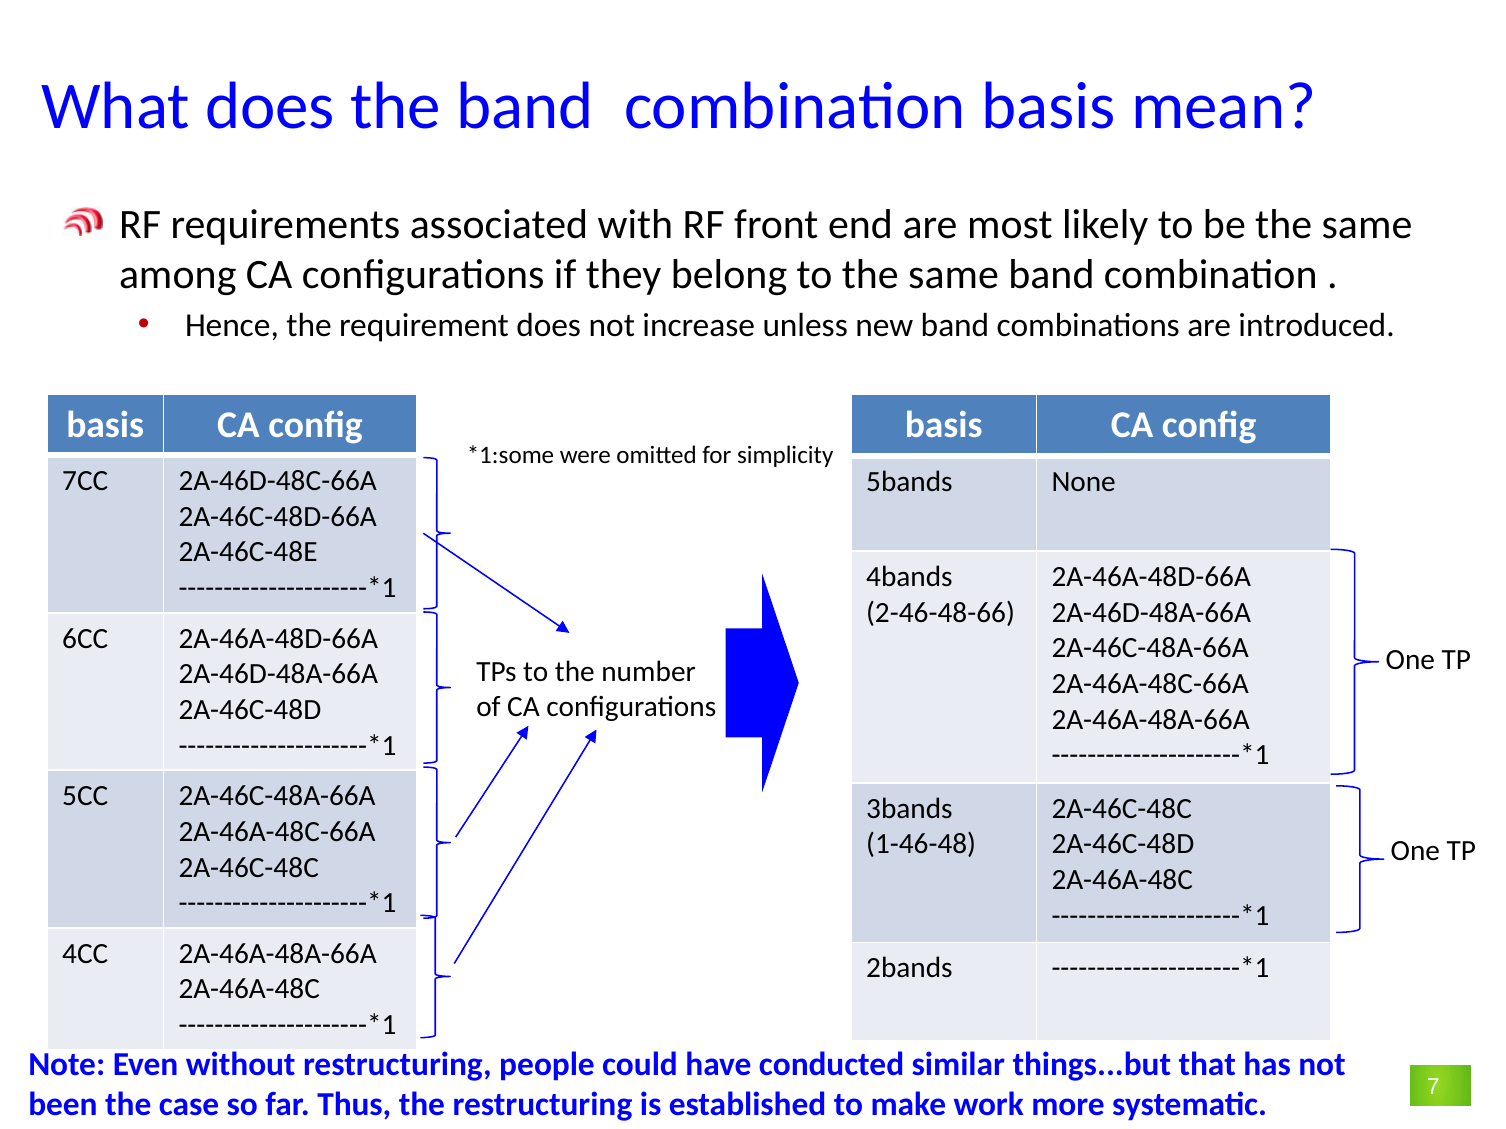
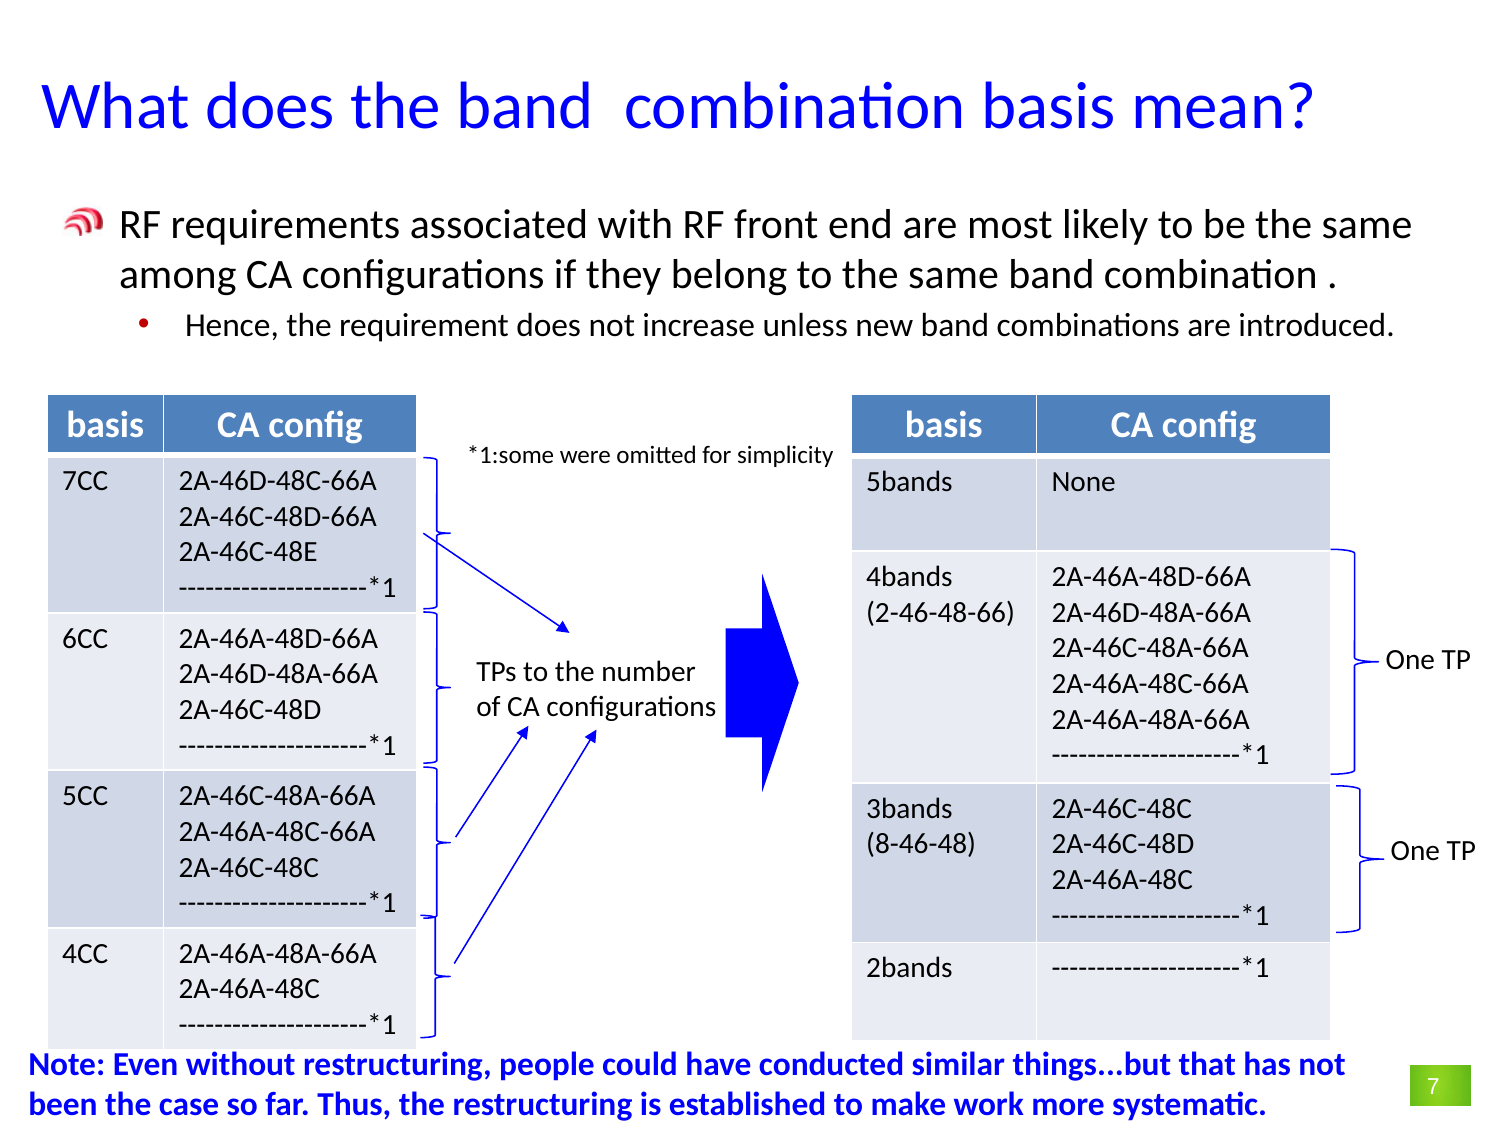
1-46-48: 1-46-48 -> 8-46-48 (921, 845)
